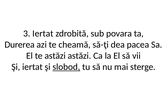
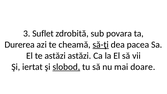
3 Iertat: Iertat -> Suflet (43, 33)
să-ţi underline: none -> present (101, 45)
sterge: sterge -> doare (143, 67)
